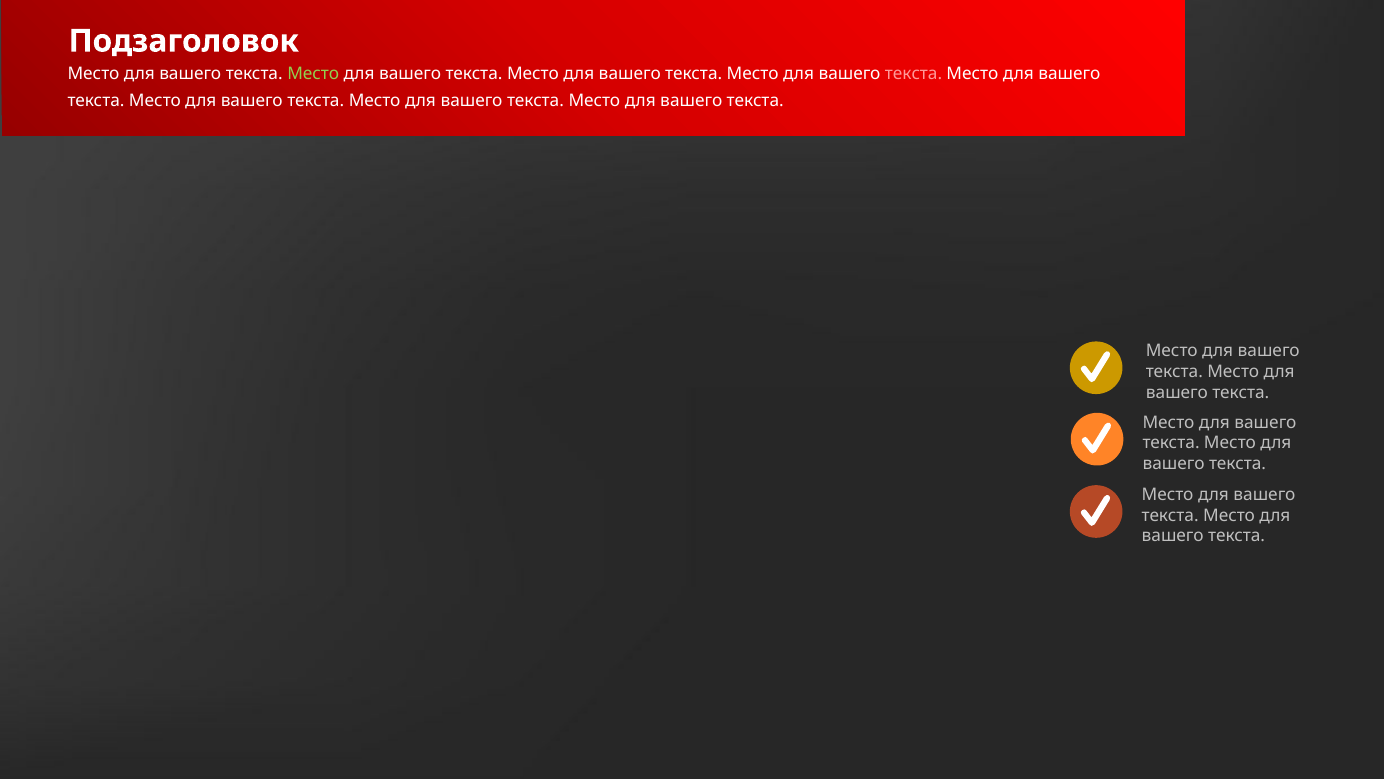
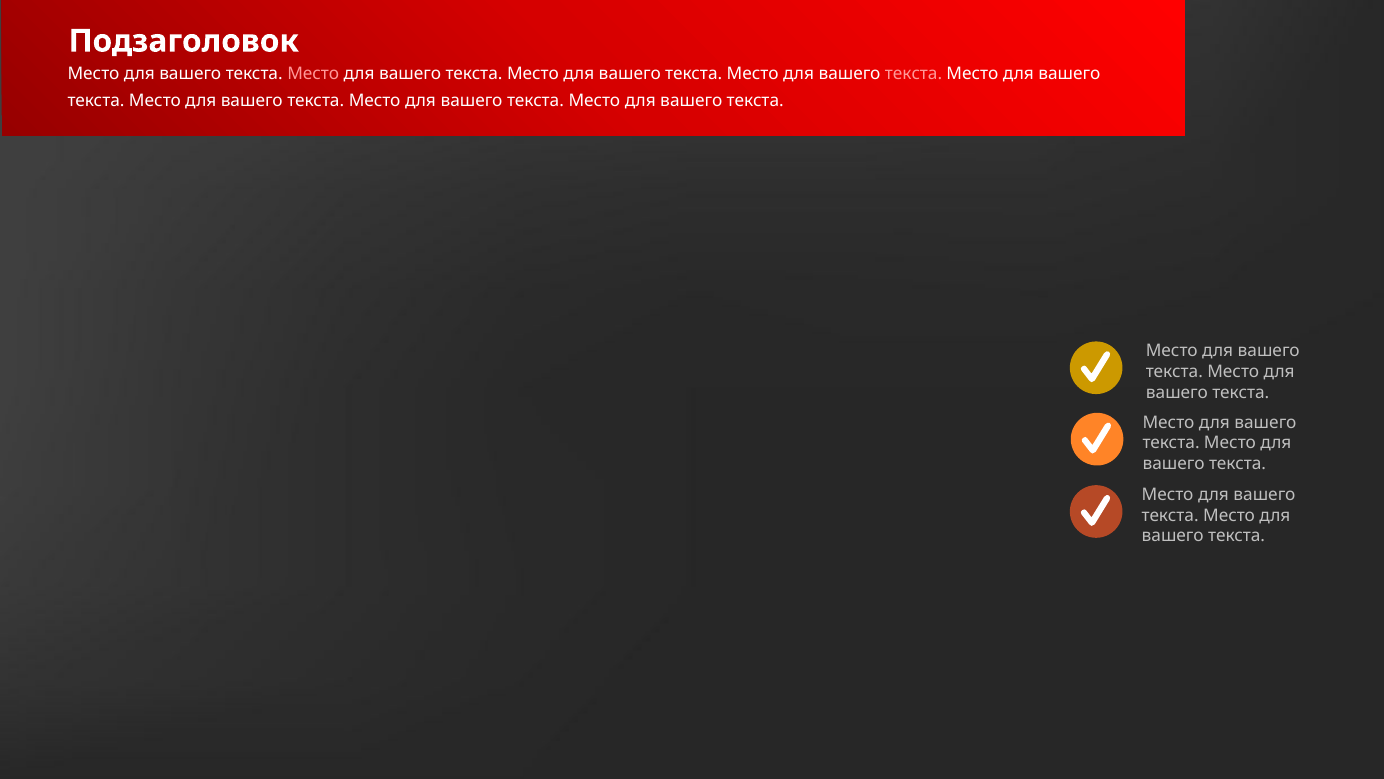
Место colour: light green -> pink (313, 74)
